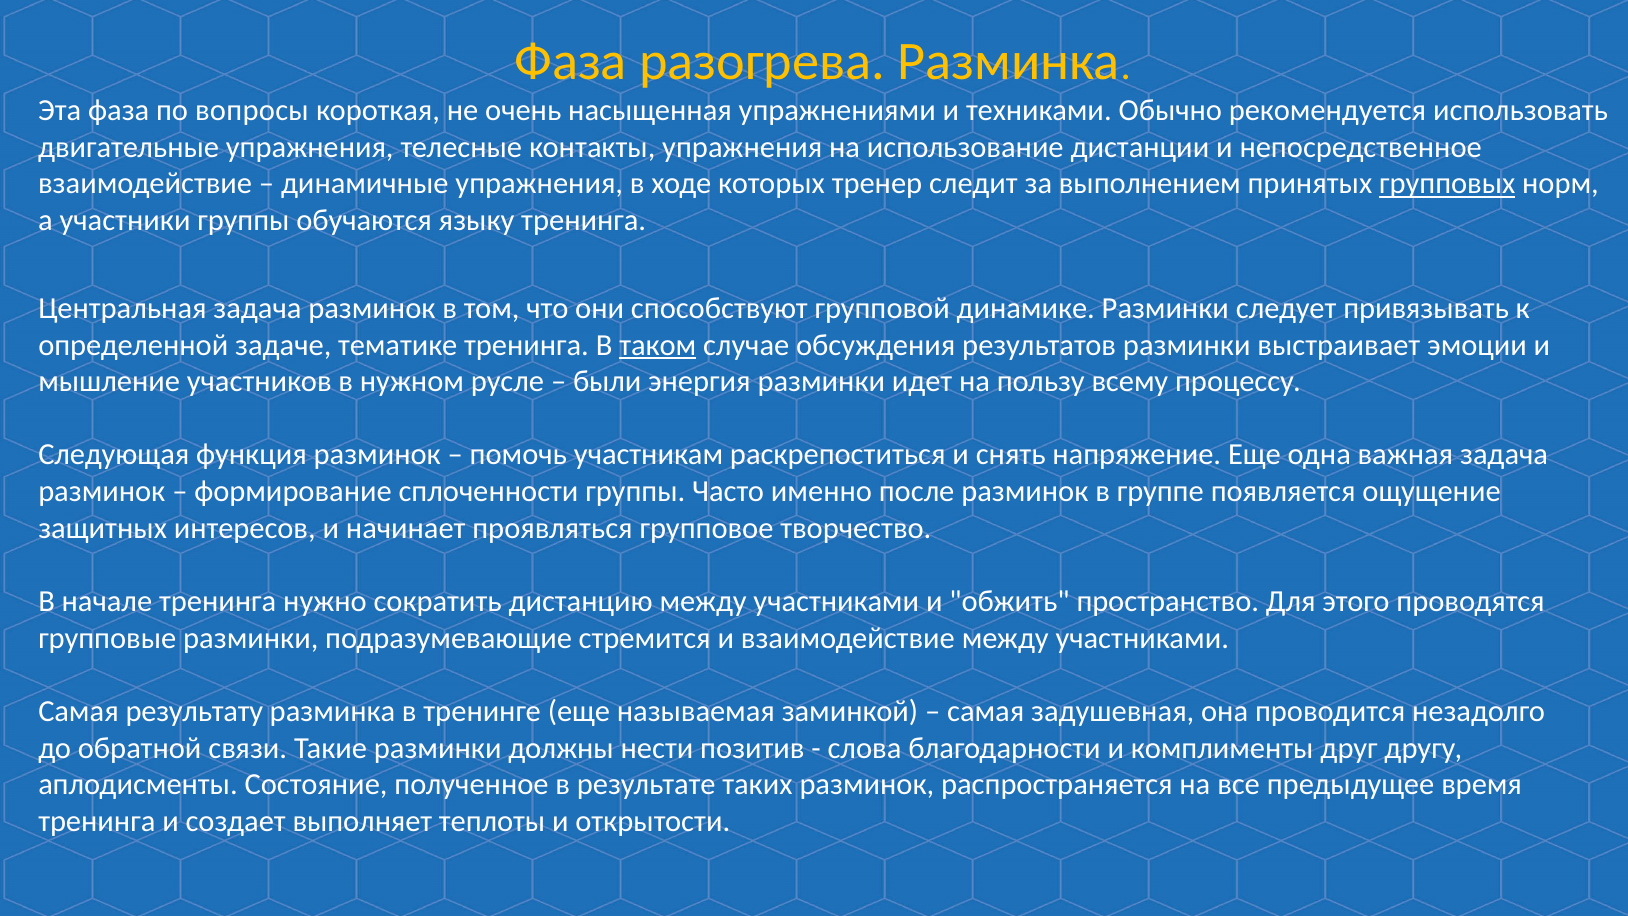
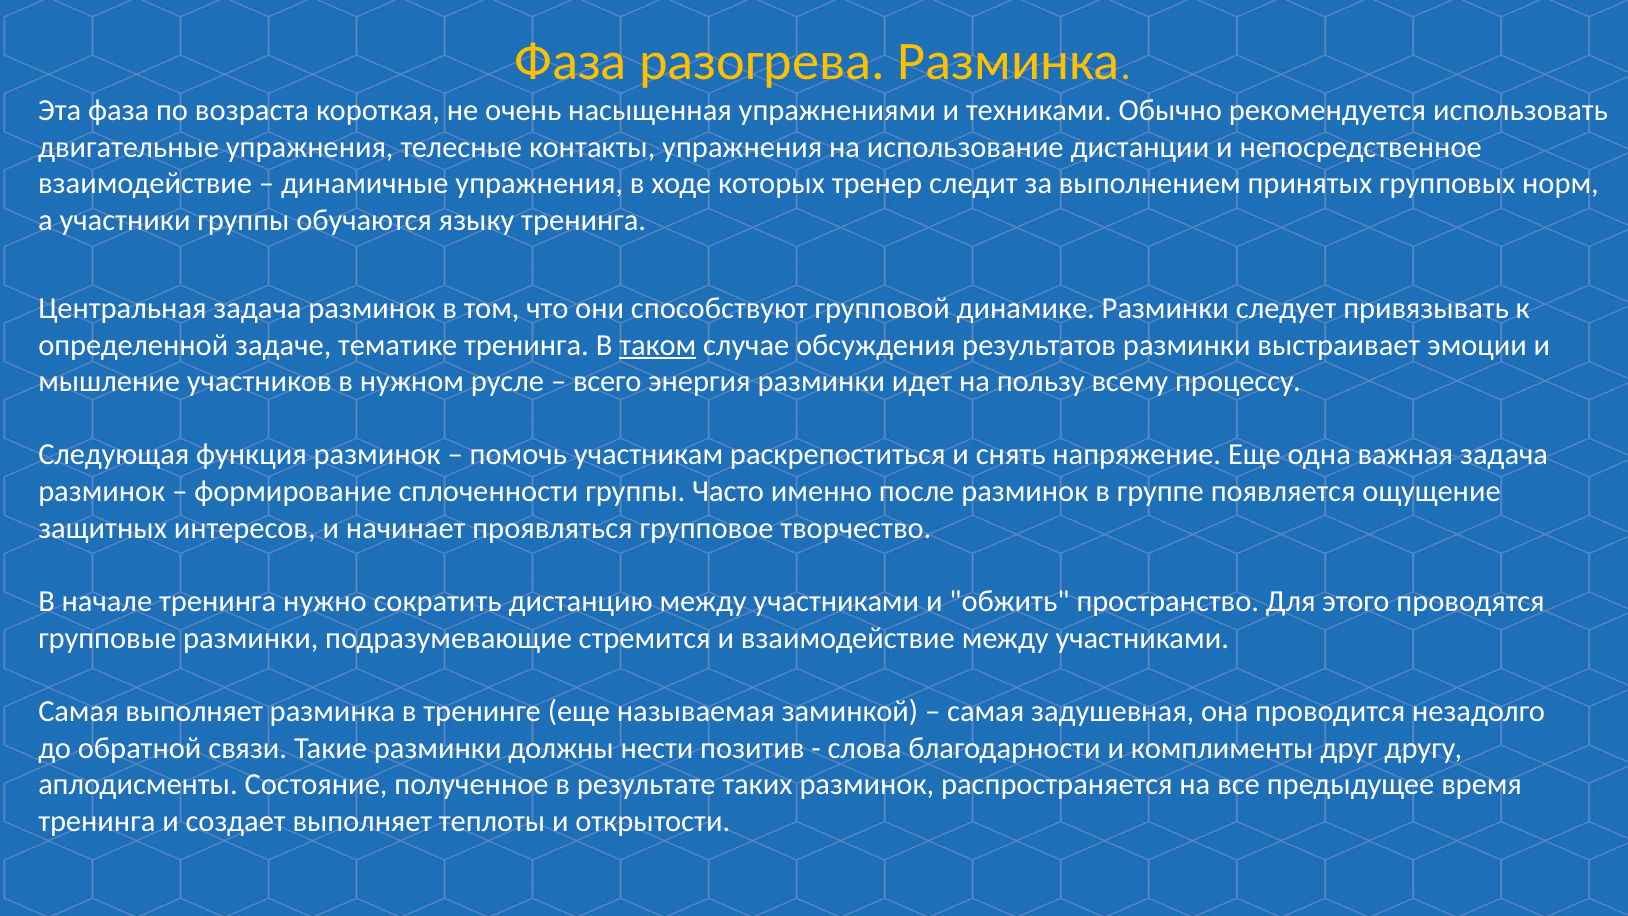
вопросы: вопросы -> возраста (252, 110)
групповых underline: present -> none (1447, 184)
были: были -> всего (607, 381)
Самая результату: результату -> выполняет (194, 711)
